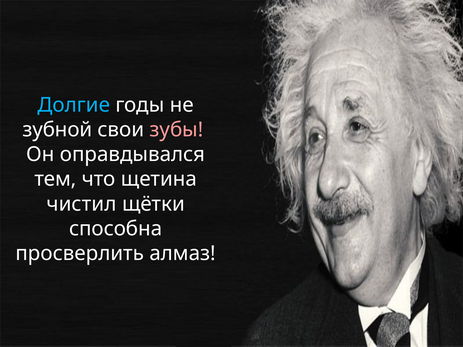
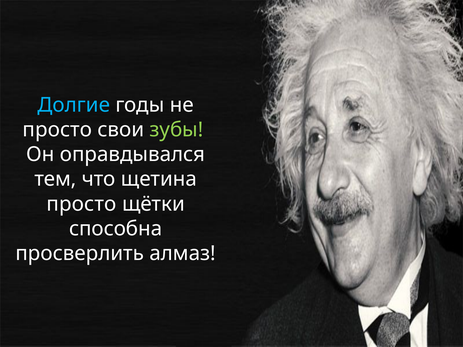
зубной: зубной -> просто (57, 130)
зубы colour: pink -> light green (176, 130)
чистил: чистил -> просто (81, 204)
